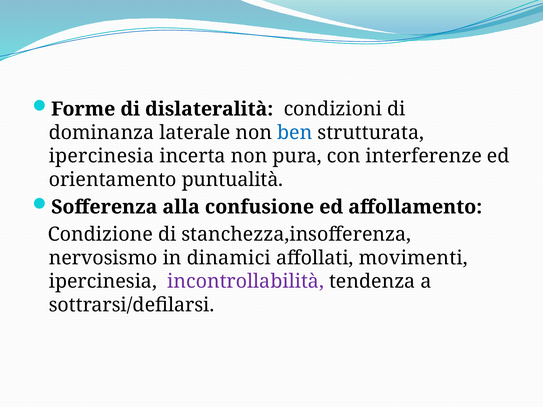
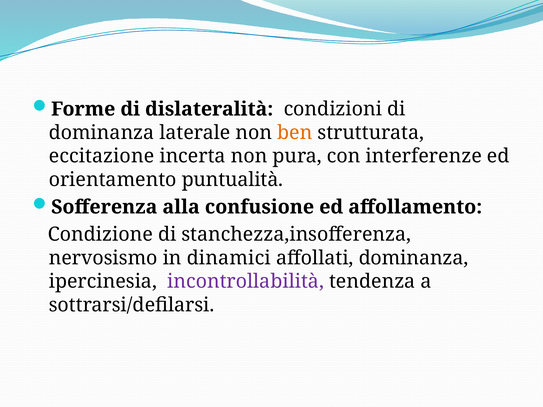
ben colour: blue -> orange (295, 133)
ipercinesia: ipercinesia -> eccitazione (102, 156)
affollati movimenti: movimenti -> dominanza (414, 258)
